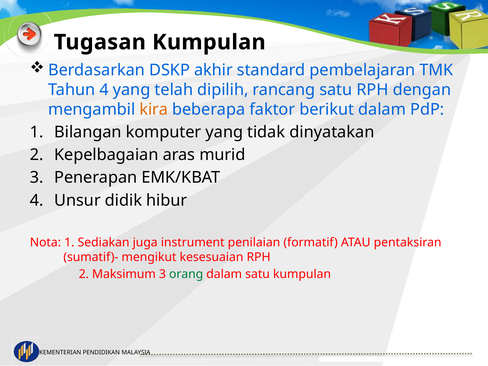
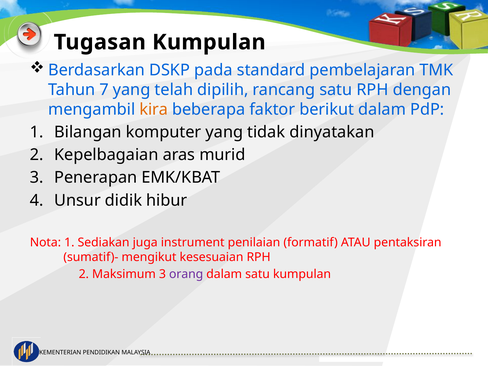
akhir: akhir -> pada (213, 70)
Tahun 4: 4 -> 7 (104, 90)
orang colour: green -> purple (186, 274)
